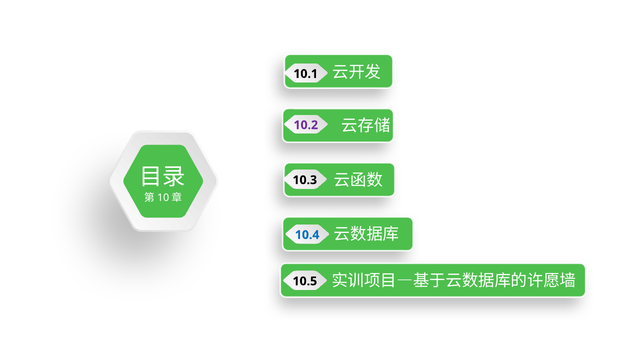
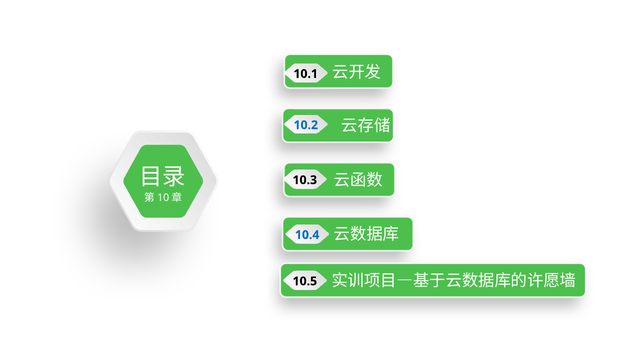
10.2 colour: purple -> blue (306, 125)
